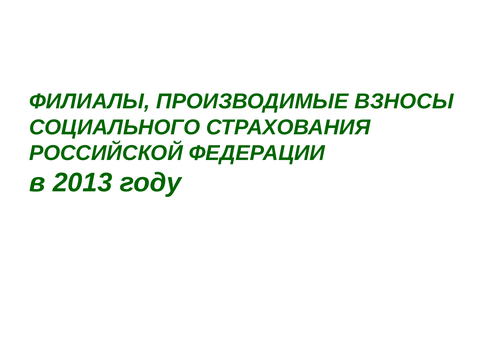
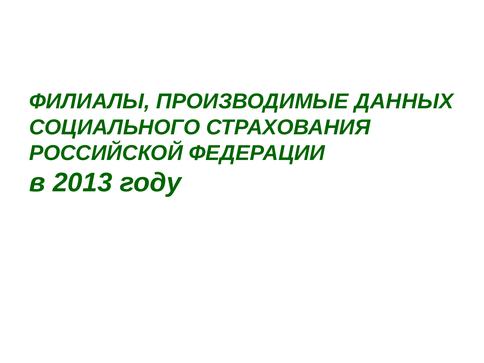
ВЗНОСЫ: ВЗНОСЫ -> ДАННЫХ (404, 102)
